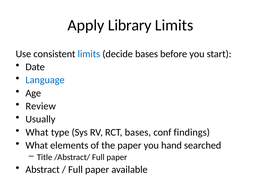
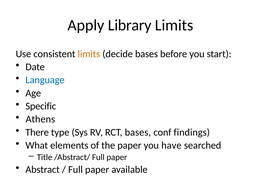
limits colour: blue -> orange (89, 54)
Review: Review -> Specific (41, 106)
Usually: Usually -> Athens (40, 119)
What: What -> There (37, 132)
hand: hand -> have (171, 145)
